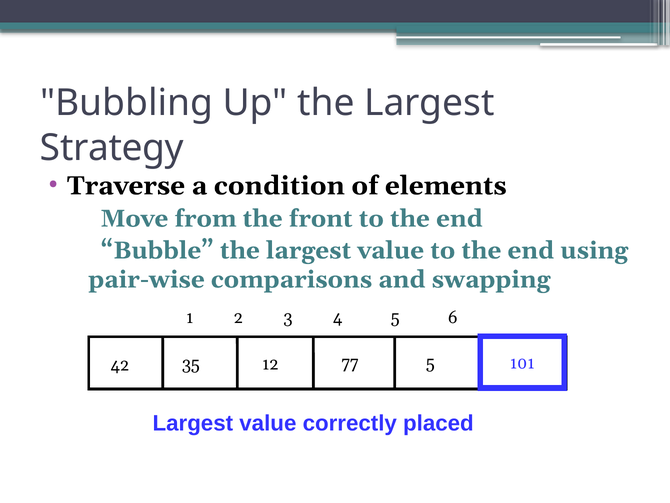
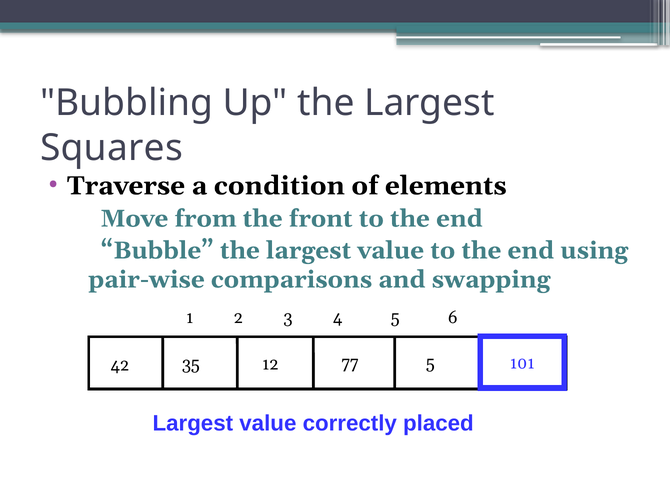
Strategy: Strategy -> Squares (112, 148)
